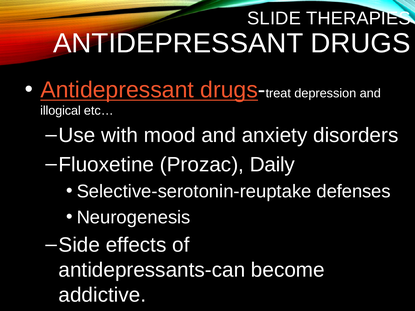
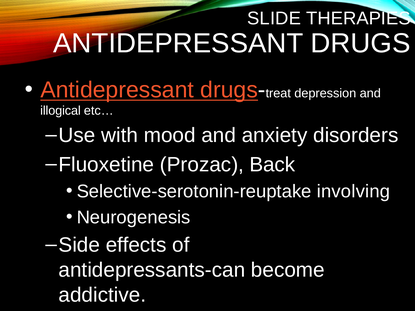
Daily: Daily -> Back (272, 165)
defenses: defenses -> involving (353, 192)
